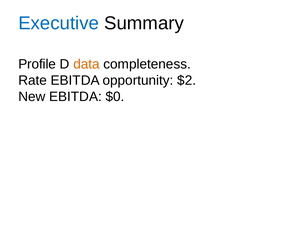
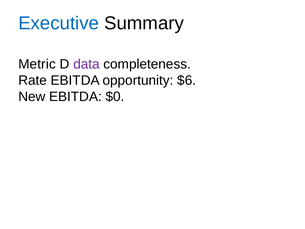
Profile: Profile -> Metric (37, 64)
data colour: orange -> purple (86, 64)
$2: $2 -> $6 (187, 80)
